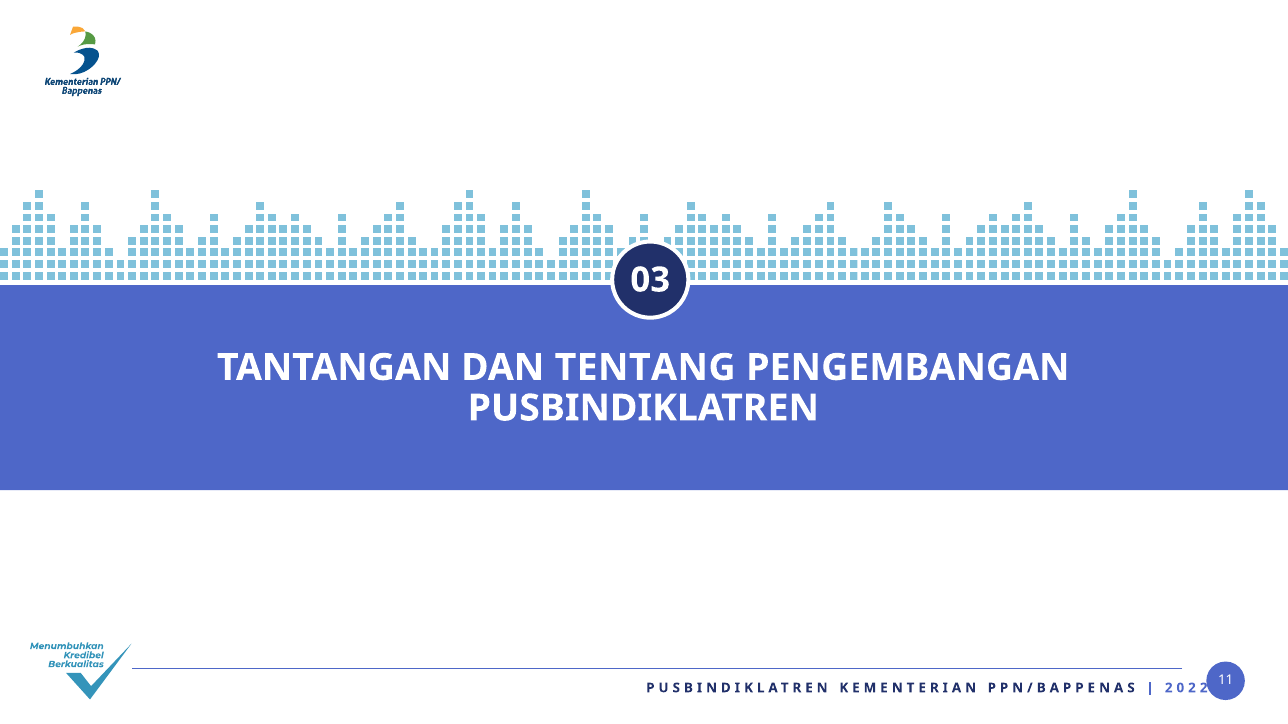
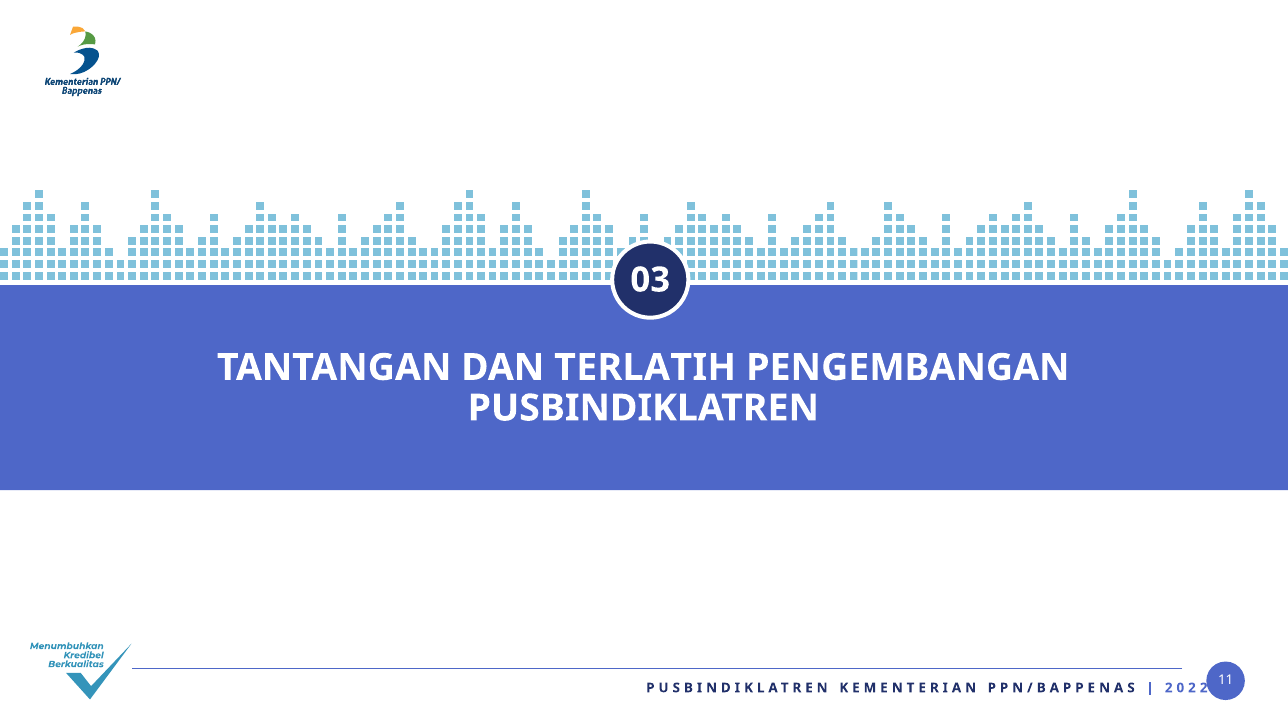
TENTANG: TENTANG -> TERLATIH (645, 368)
